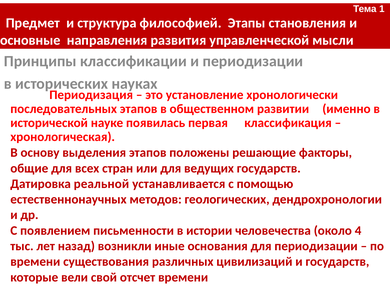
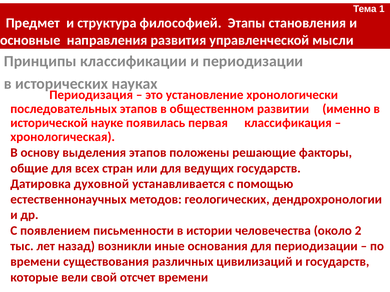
реальной: реальной -> духовной (101, 184)
4: 4 -> 2 (358, 231)
